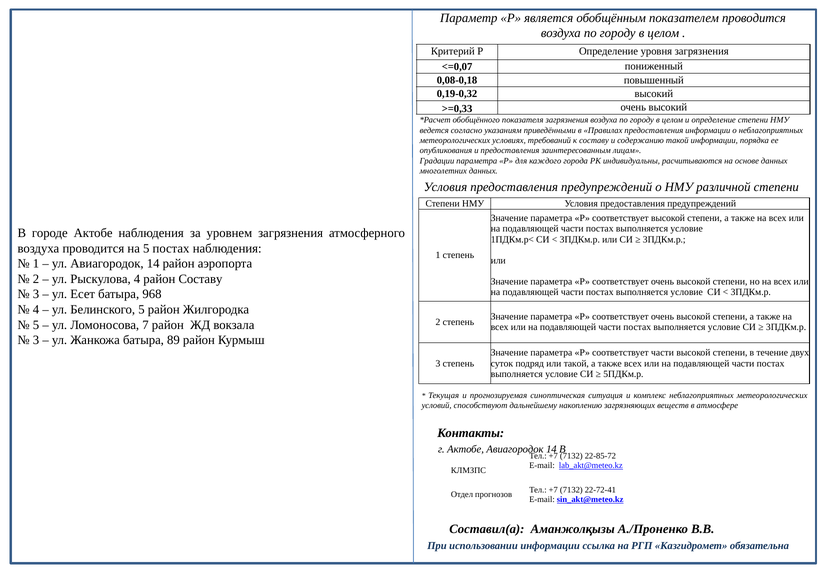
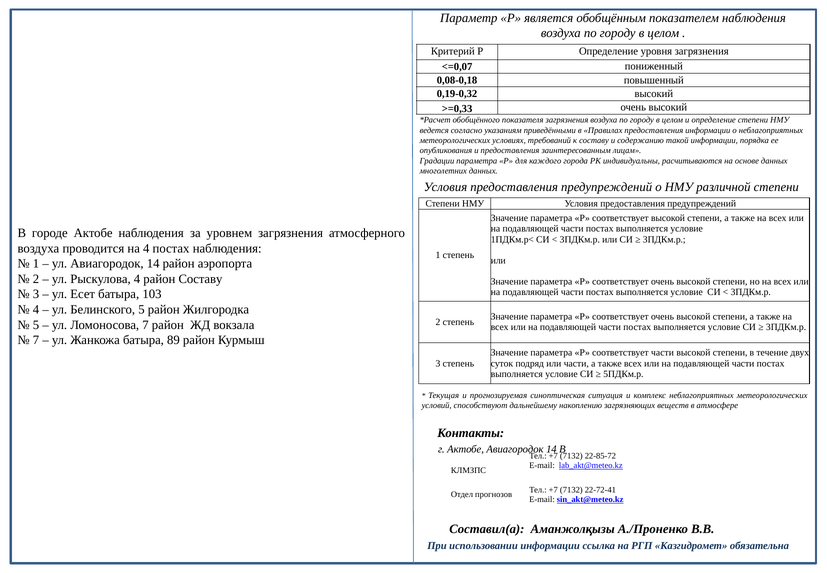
показателем проводится: проводится -> наблюдения (754, 18)
на 5: 5 -> 4 (146, 248)
968: 968 -> 103 (152, 294)
3: 3 -> 7 (36, 340)
или такой: такой -> части (576, 363)
